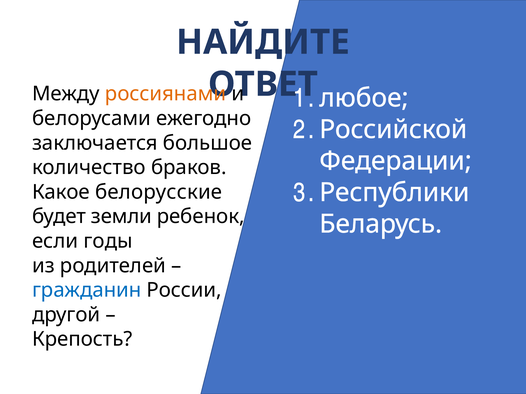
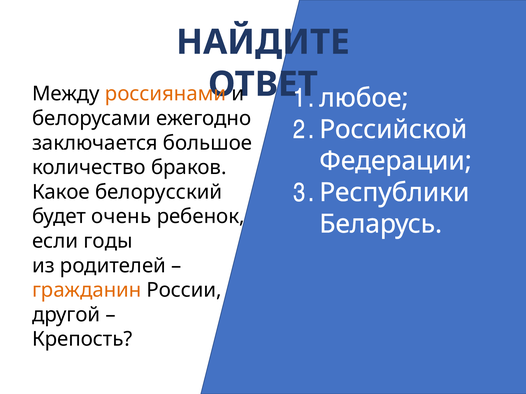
белорусские: белорусские -> белорусский (159, 192)
земли: земли -> очень (121, 217)
гражданин colour: blue -> orange (87, 291)
